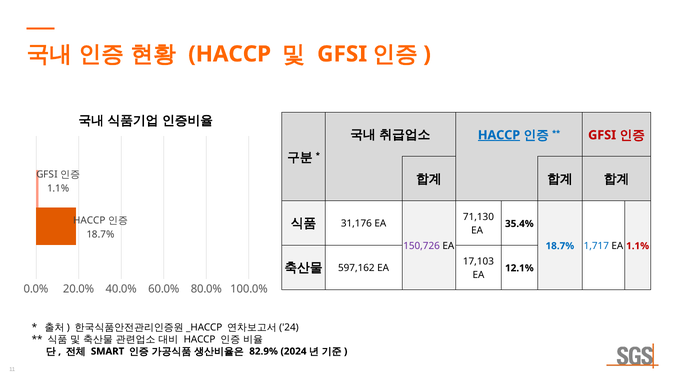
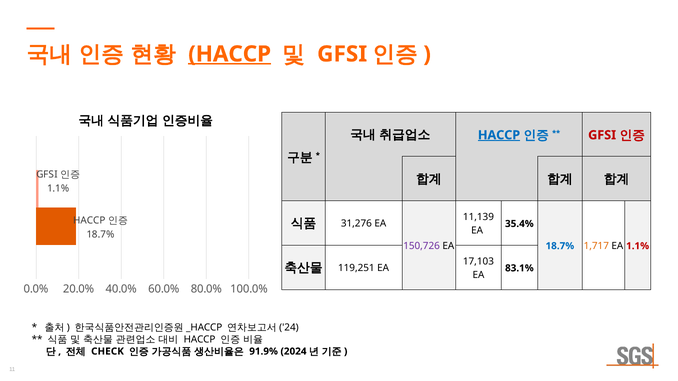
HACCP underline: none -> present (230, 54)
71,130: 71,130 -> 11,139 (478, 217)
31,176: 31,176 -> 31,276 (356, 224)
1,717 colour: blue -> orange (596, 246)
597,162: 597,162 -> 119,251 (356, 268)
12.1%: 12.1% -> 83.1% (519, 268)
SMART: SMART -> CHECK (107, 352)
82.9%: 82.9% -> 91.9% (264, 352)
